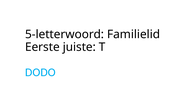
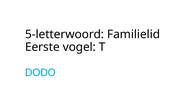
juiste: juiste -> vogel (79, 47)
